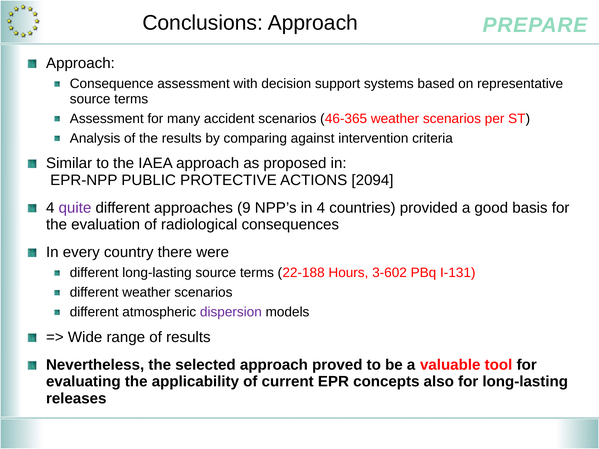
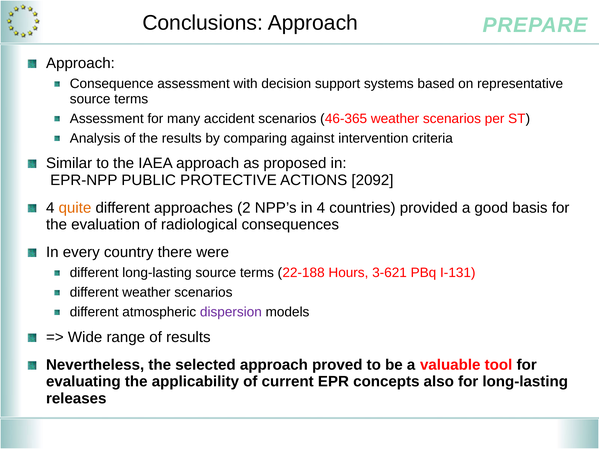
2094: 2094 -> 2092 (372, 180)
quite colour: purple -> orange (75, 208)
9: 9 -> 2 (244, 208)
3-602: 3-602 -> 3-621 (390, 273)
